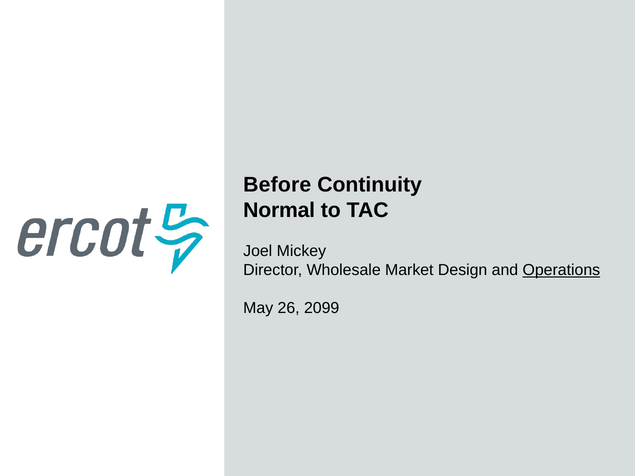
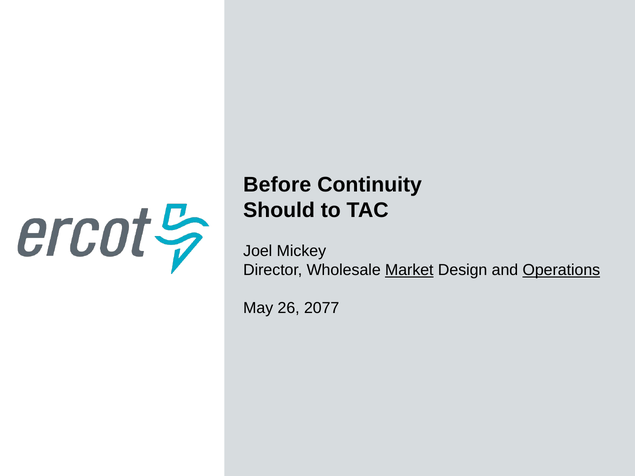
Normal: Normal -> Should (279, 210)
Market underline: none -> present (409, 270)
2099: 2099 -> 2077 (322, 308)
